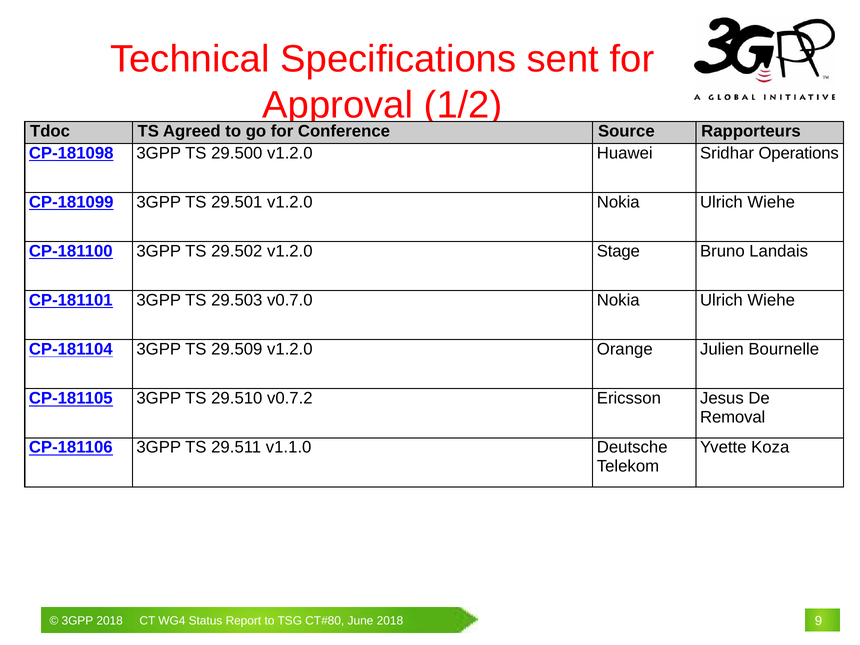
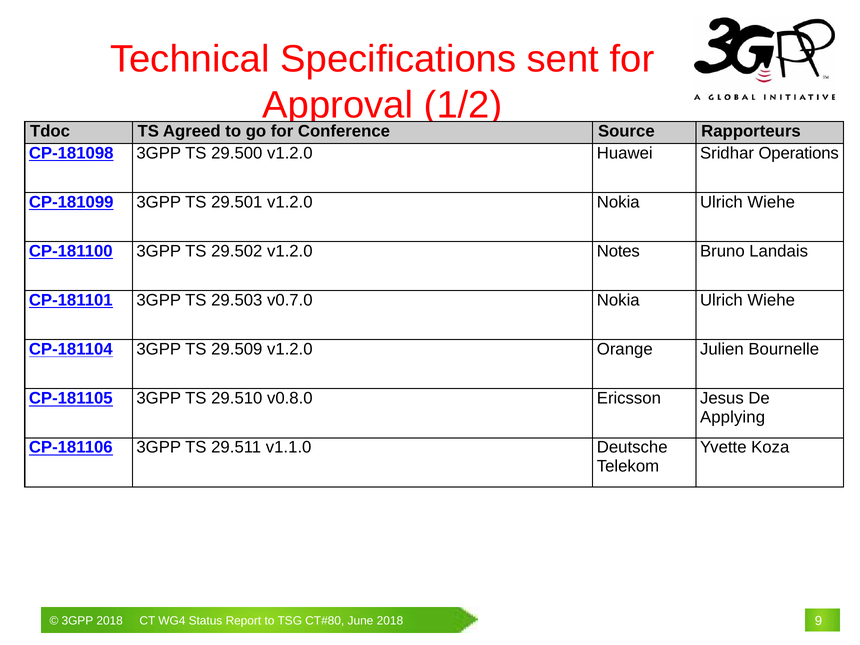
Stage: Stage -> Notes (618, 251)
v0.7.2: v0.7.2 -> v0.8.0 (290, 398)
Removal: Removal -> Applying (733, 417)
